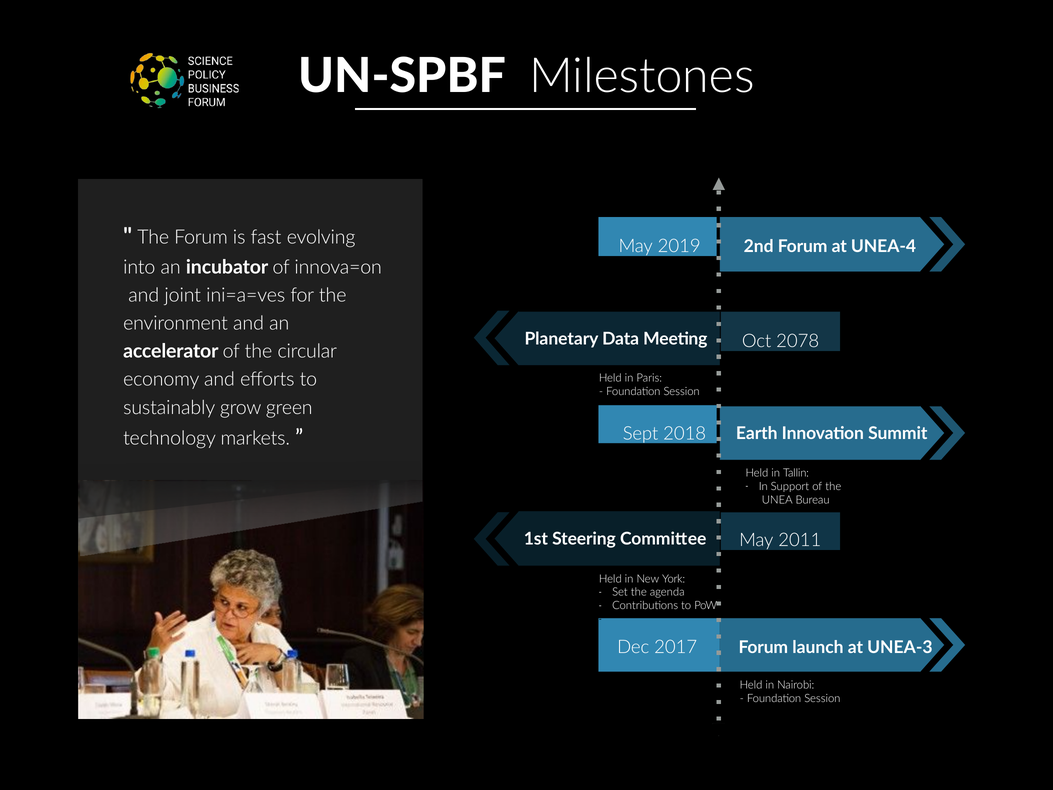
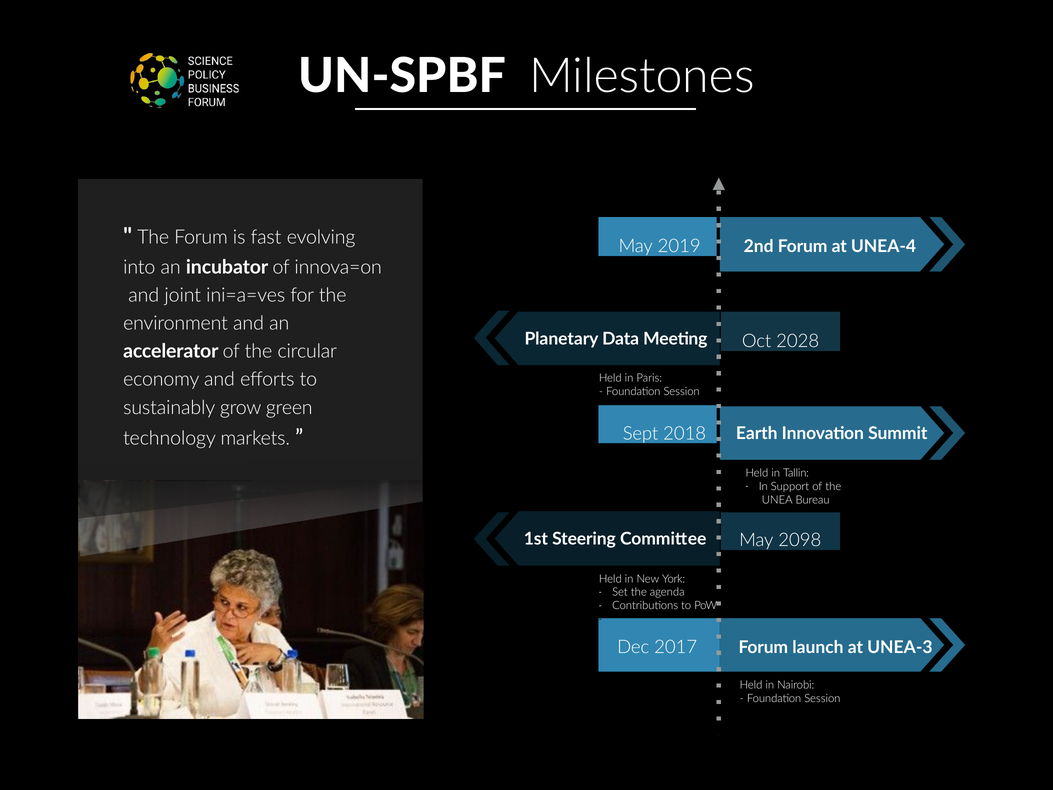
2078: 2078 -> 2028 (798, 341)
2011: 2011 -> 2098 (800, 540)
